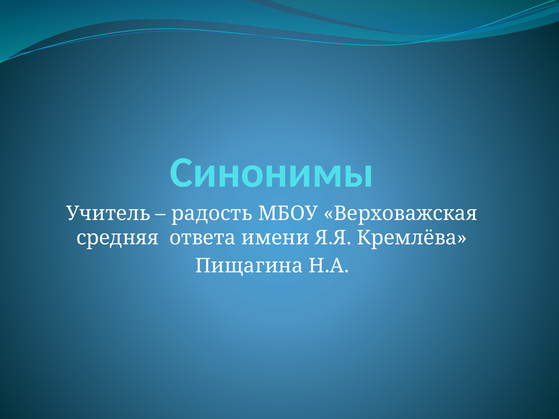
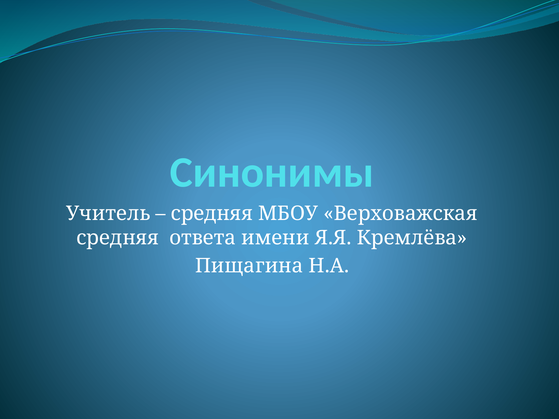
радость: радость -> средняя (212, 214)
